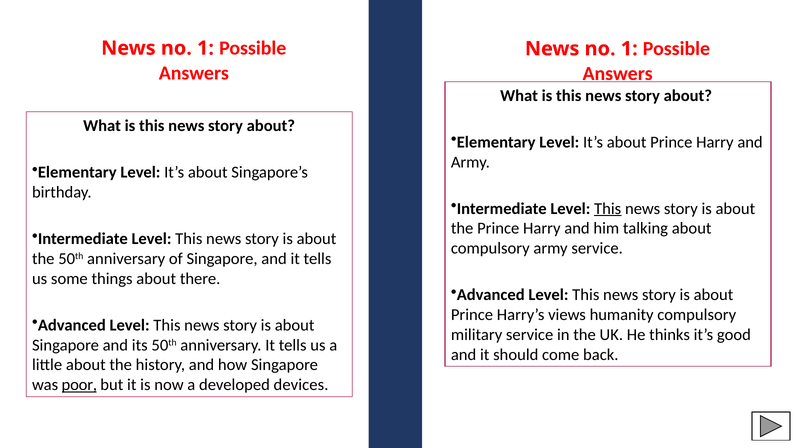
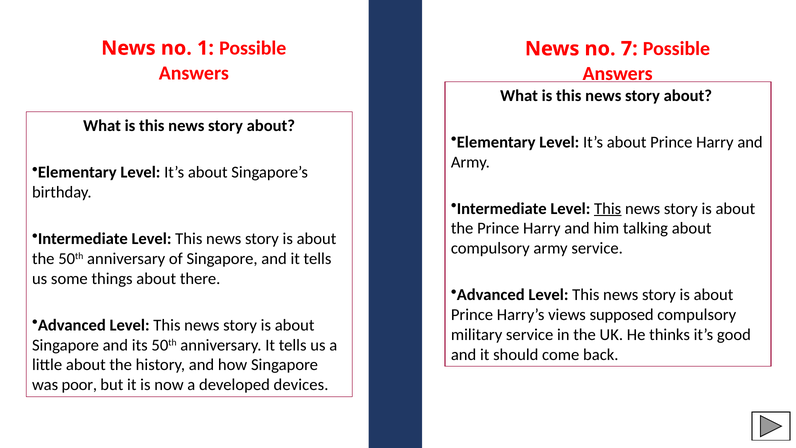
1: 1 -> 7 (629, 49)
humanity: humanity -> supposed (622, 315)
poor underline: present -> none (79, 385)
